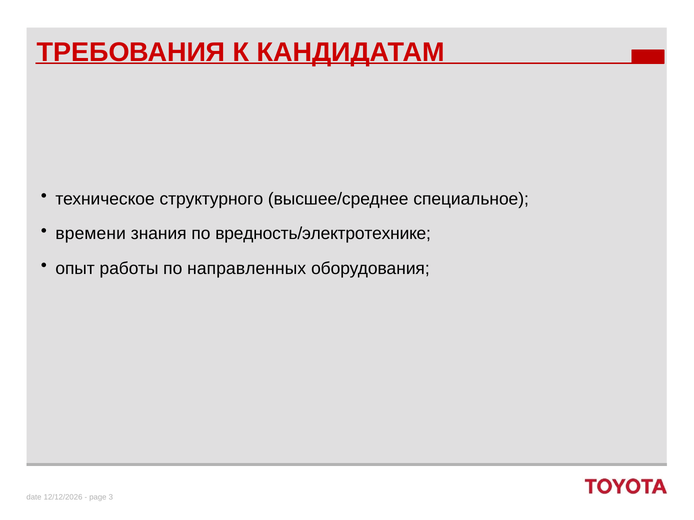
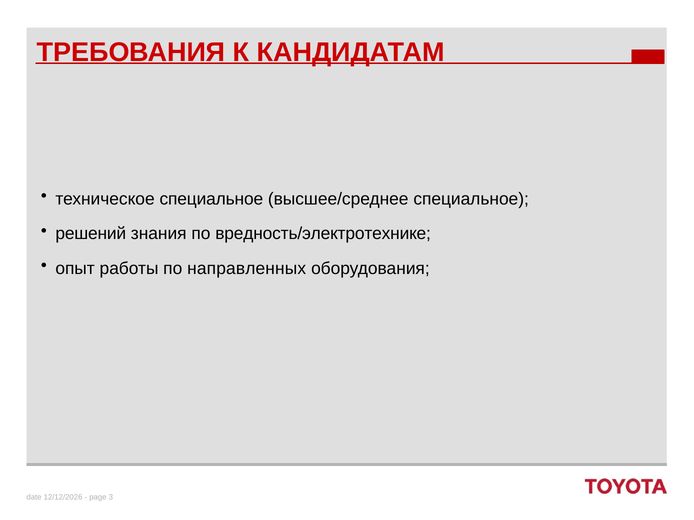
техническое структурного: структурного -> специальное (211, 199)
времени: времени -> решений (91, 234)
